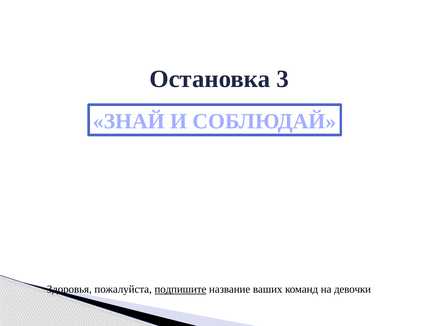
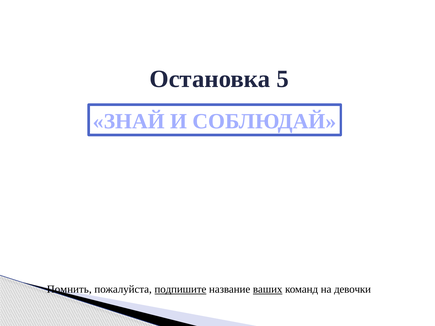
3: 3 -> 5 (283, 79)
Здоровья: Здоровья -> Помнить (69, 289)
ваших underline: none -> present (268, 289)
